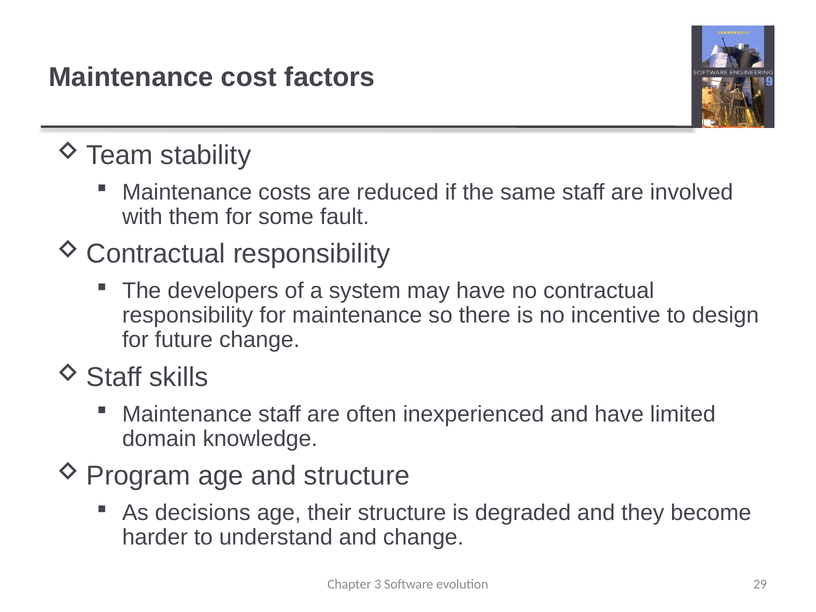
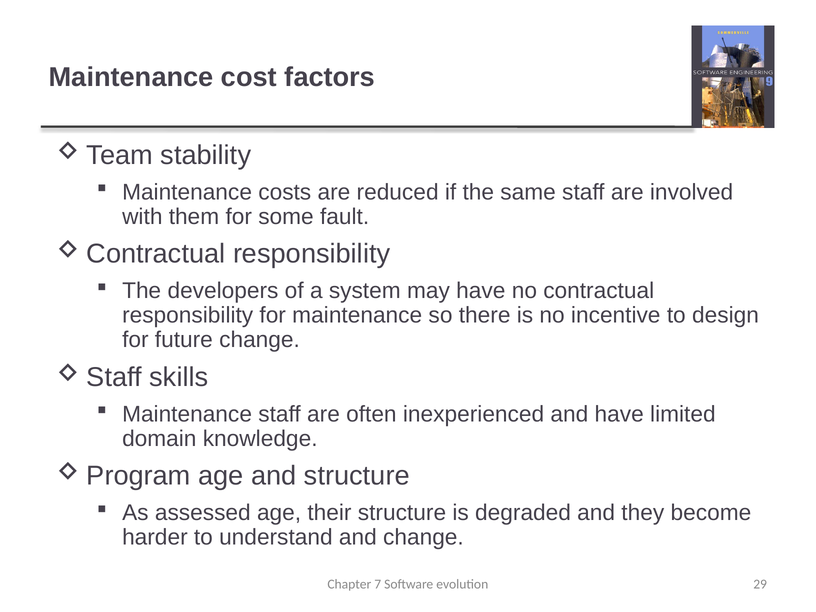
decisions: decisions -> assessed (203, 513)
3: 3 -> 7 (378, 584)
